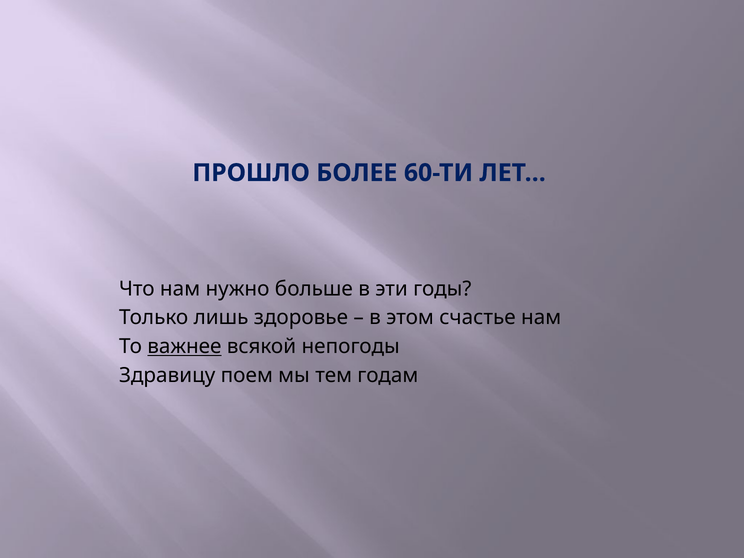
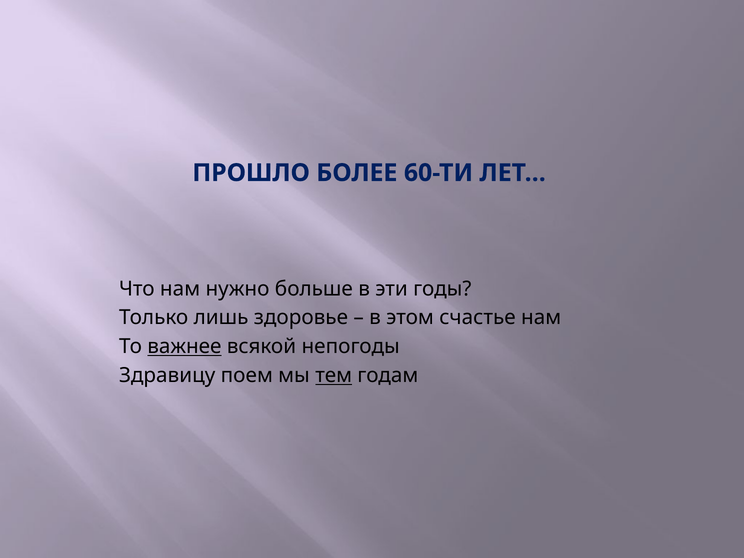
тем underline: none -> present (334, 376)
